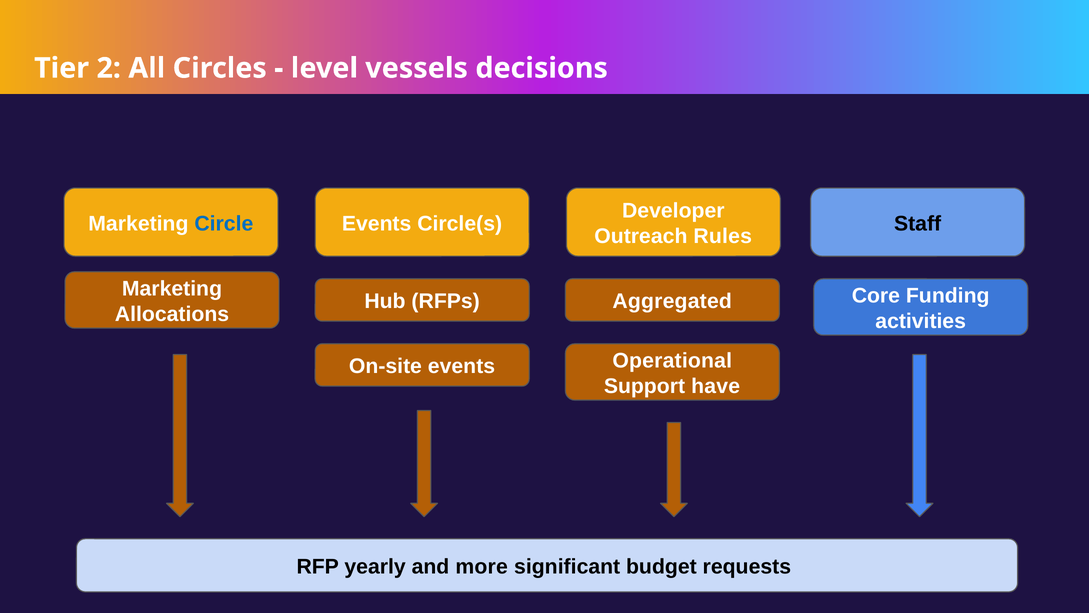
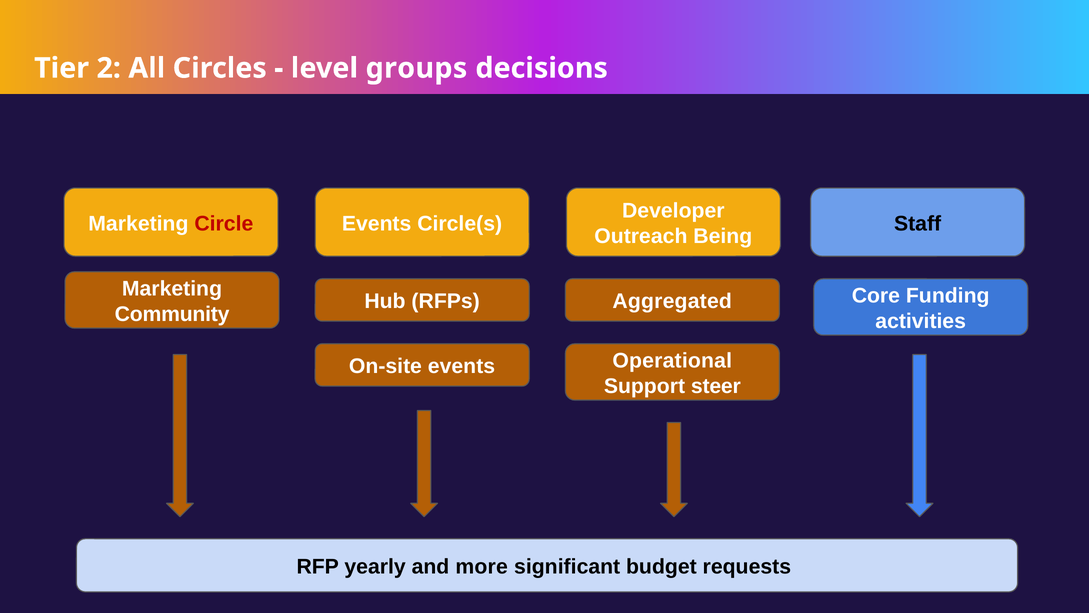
vessels: vessels -> groups (416, 68)
Circle colour: blue -> red (224, 223)
Rules: Rules -> Being (723, 236)
Allocations: Allocations -> Community (172, 314)
have: have -> steer (716, 386)
